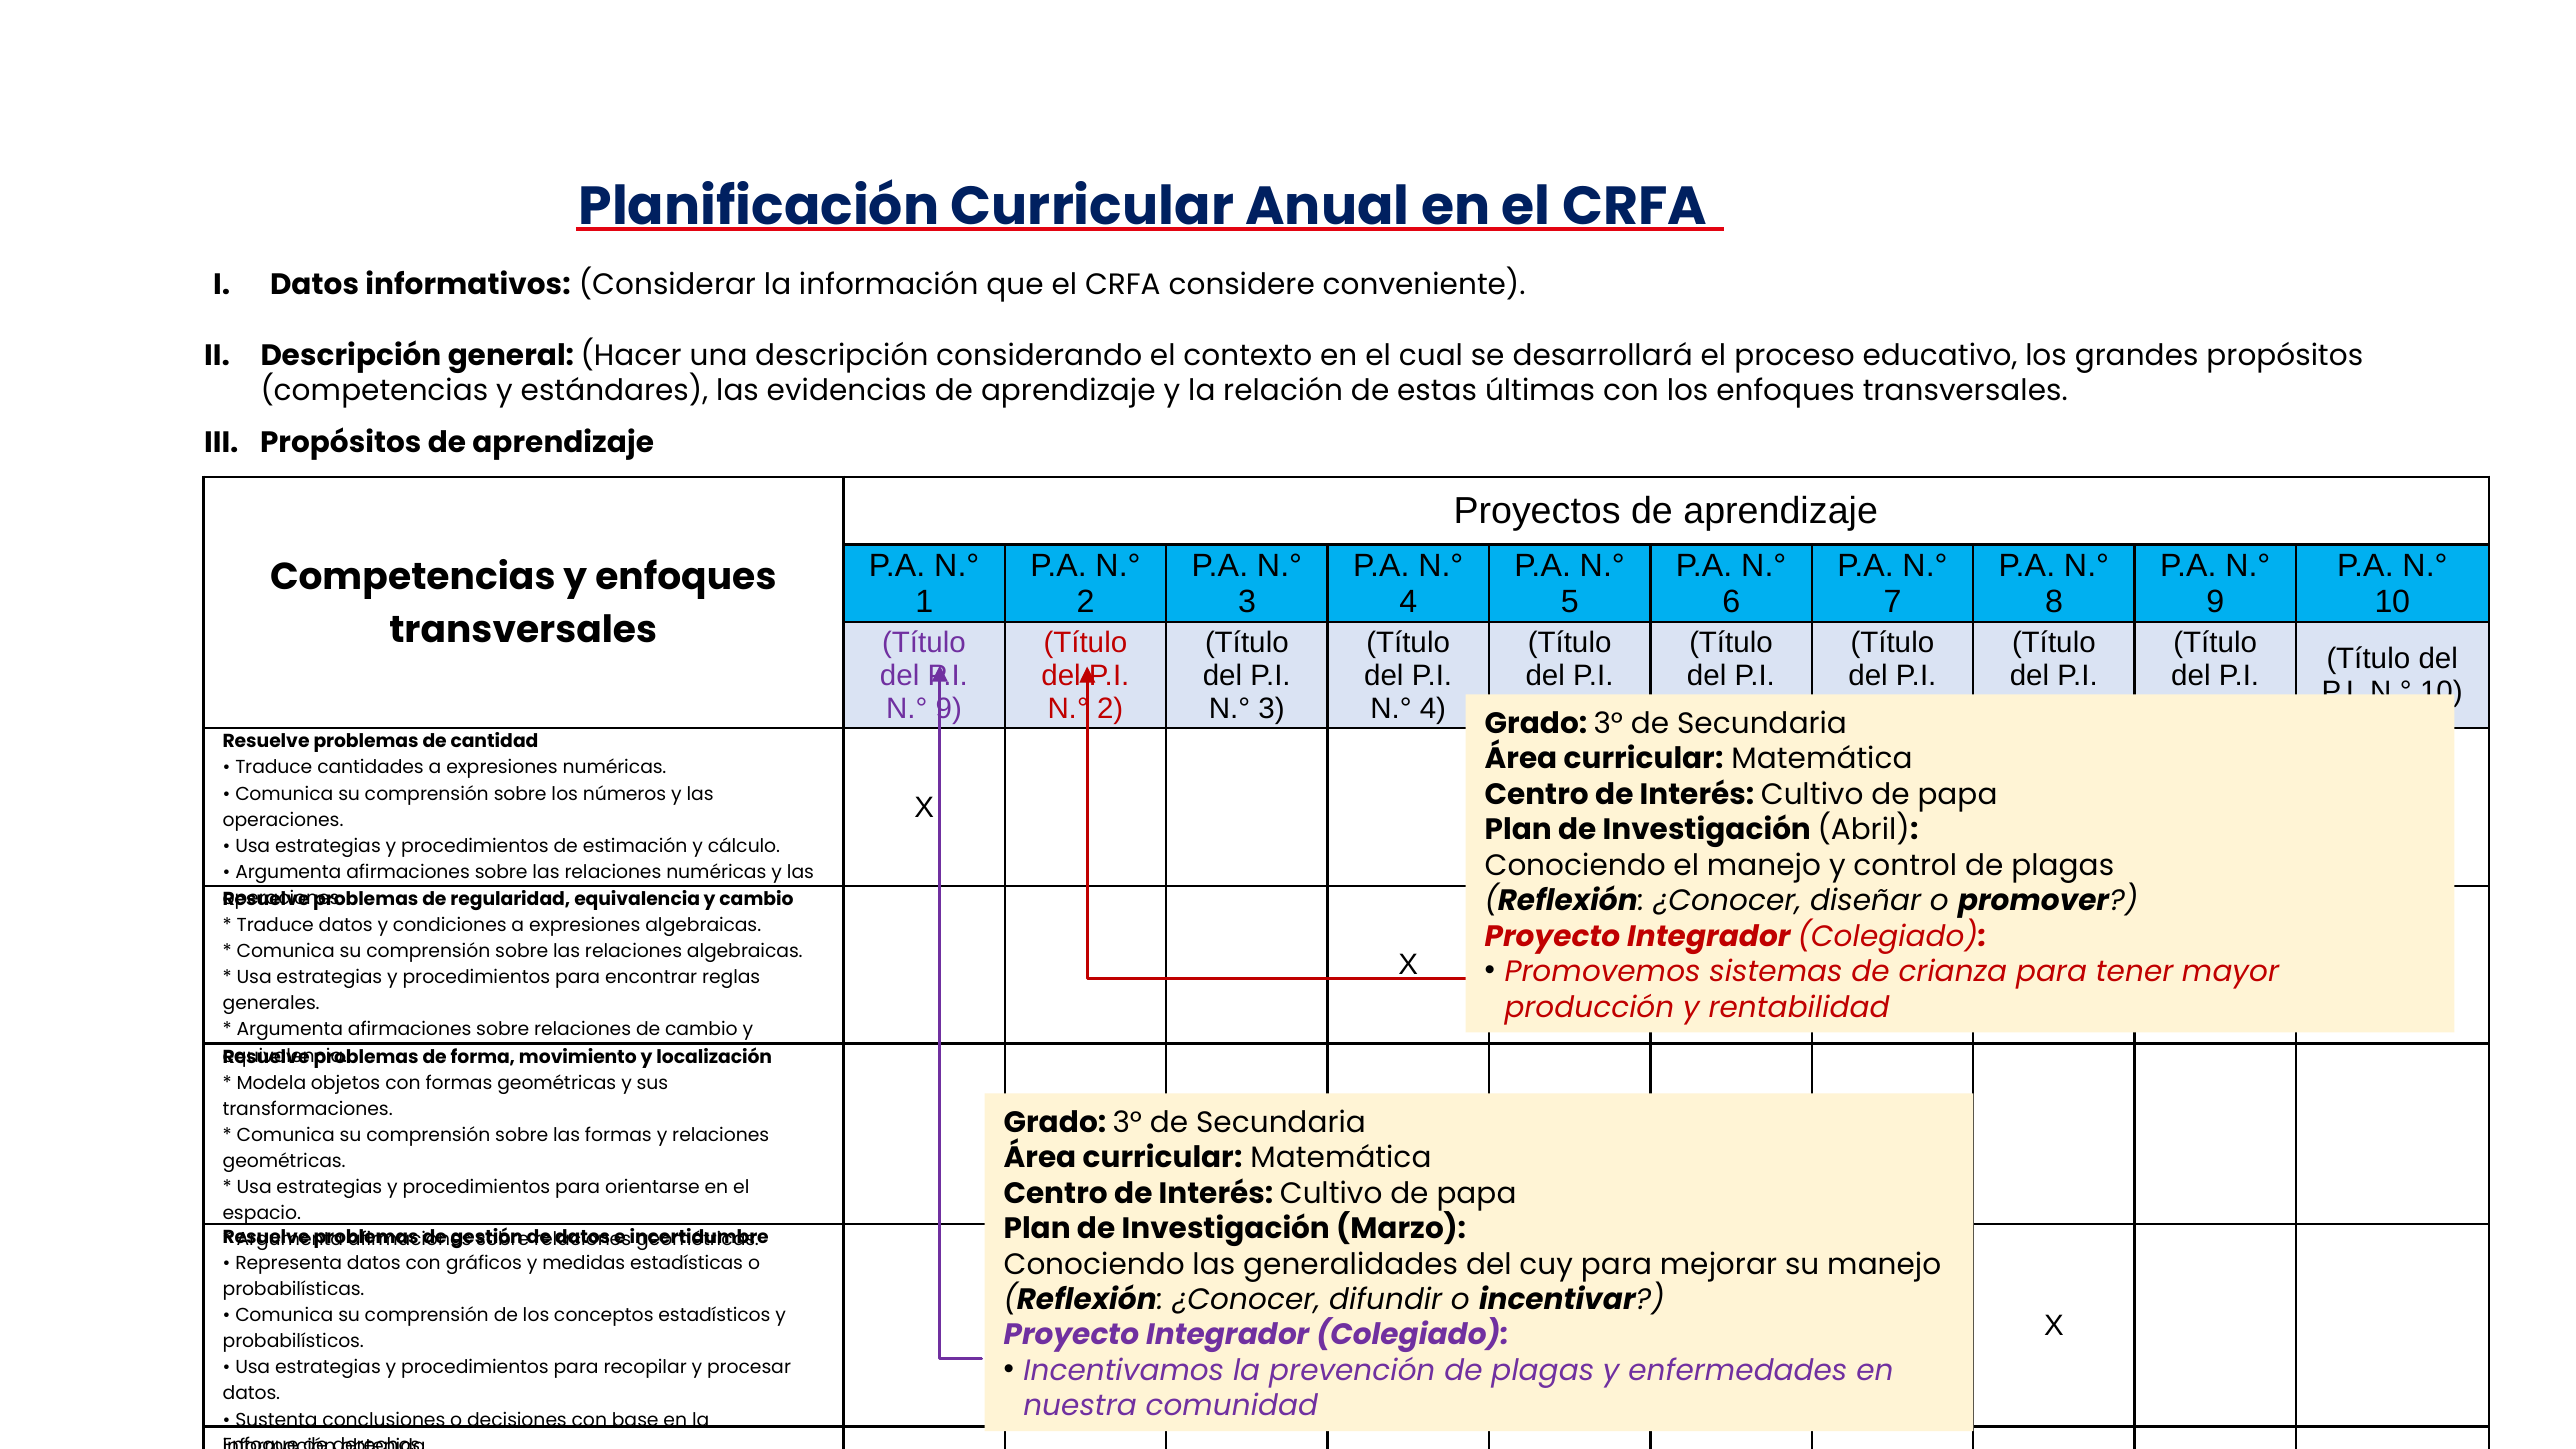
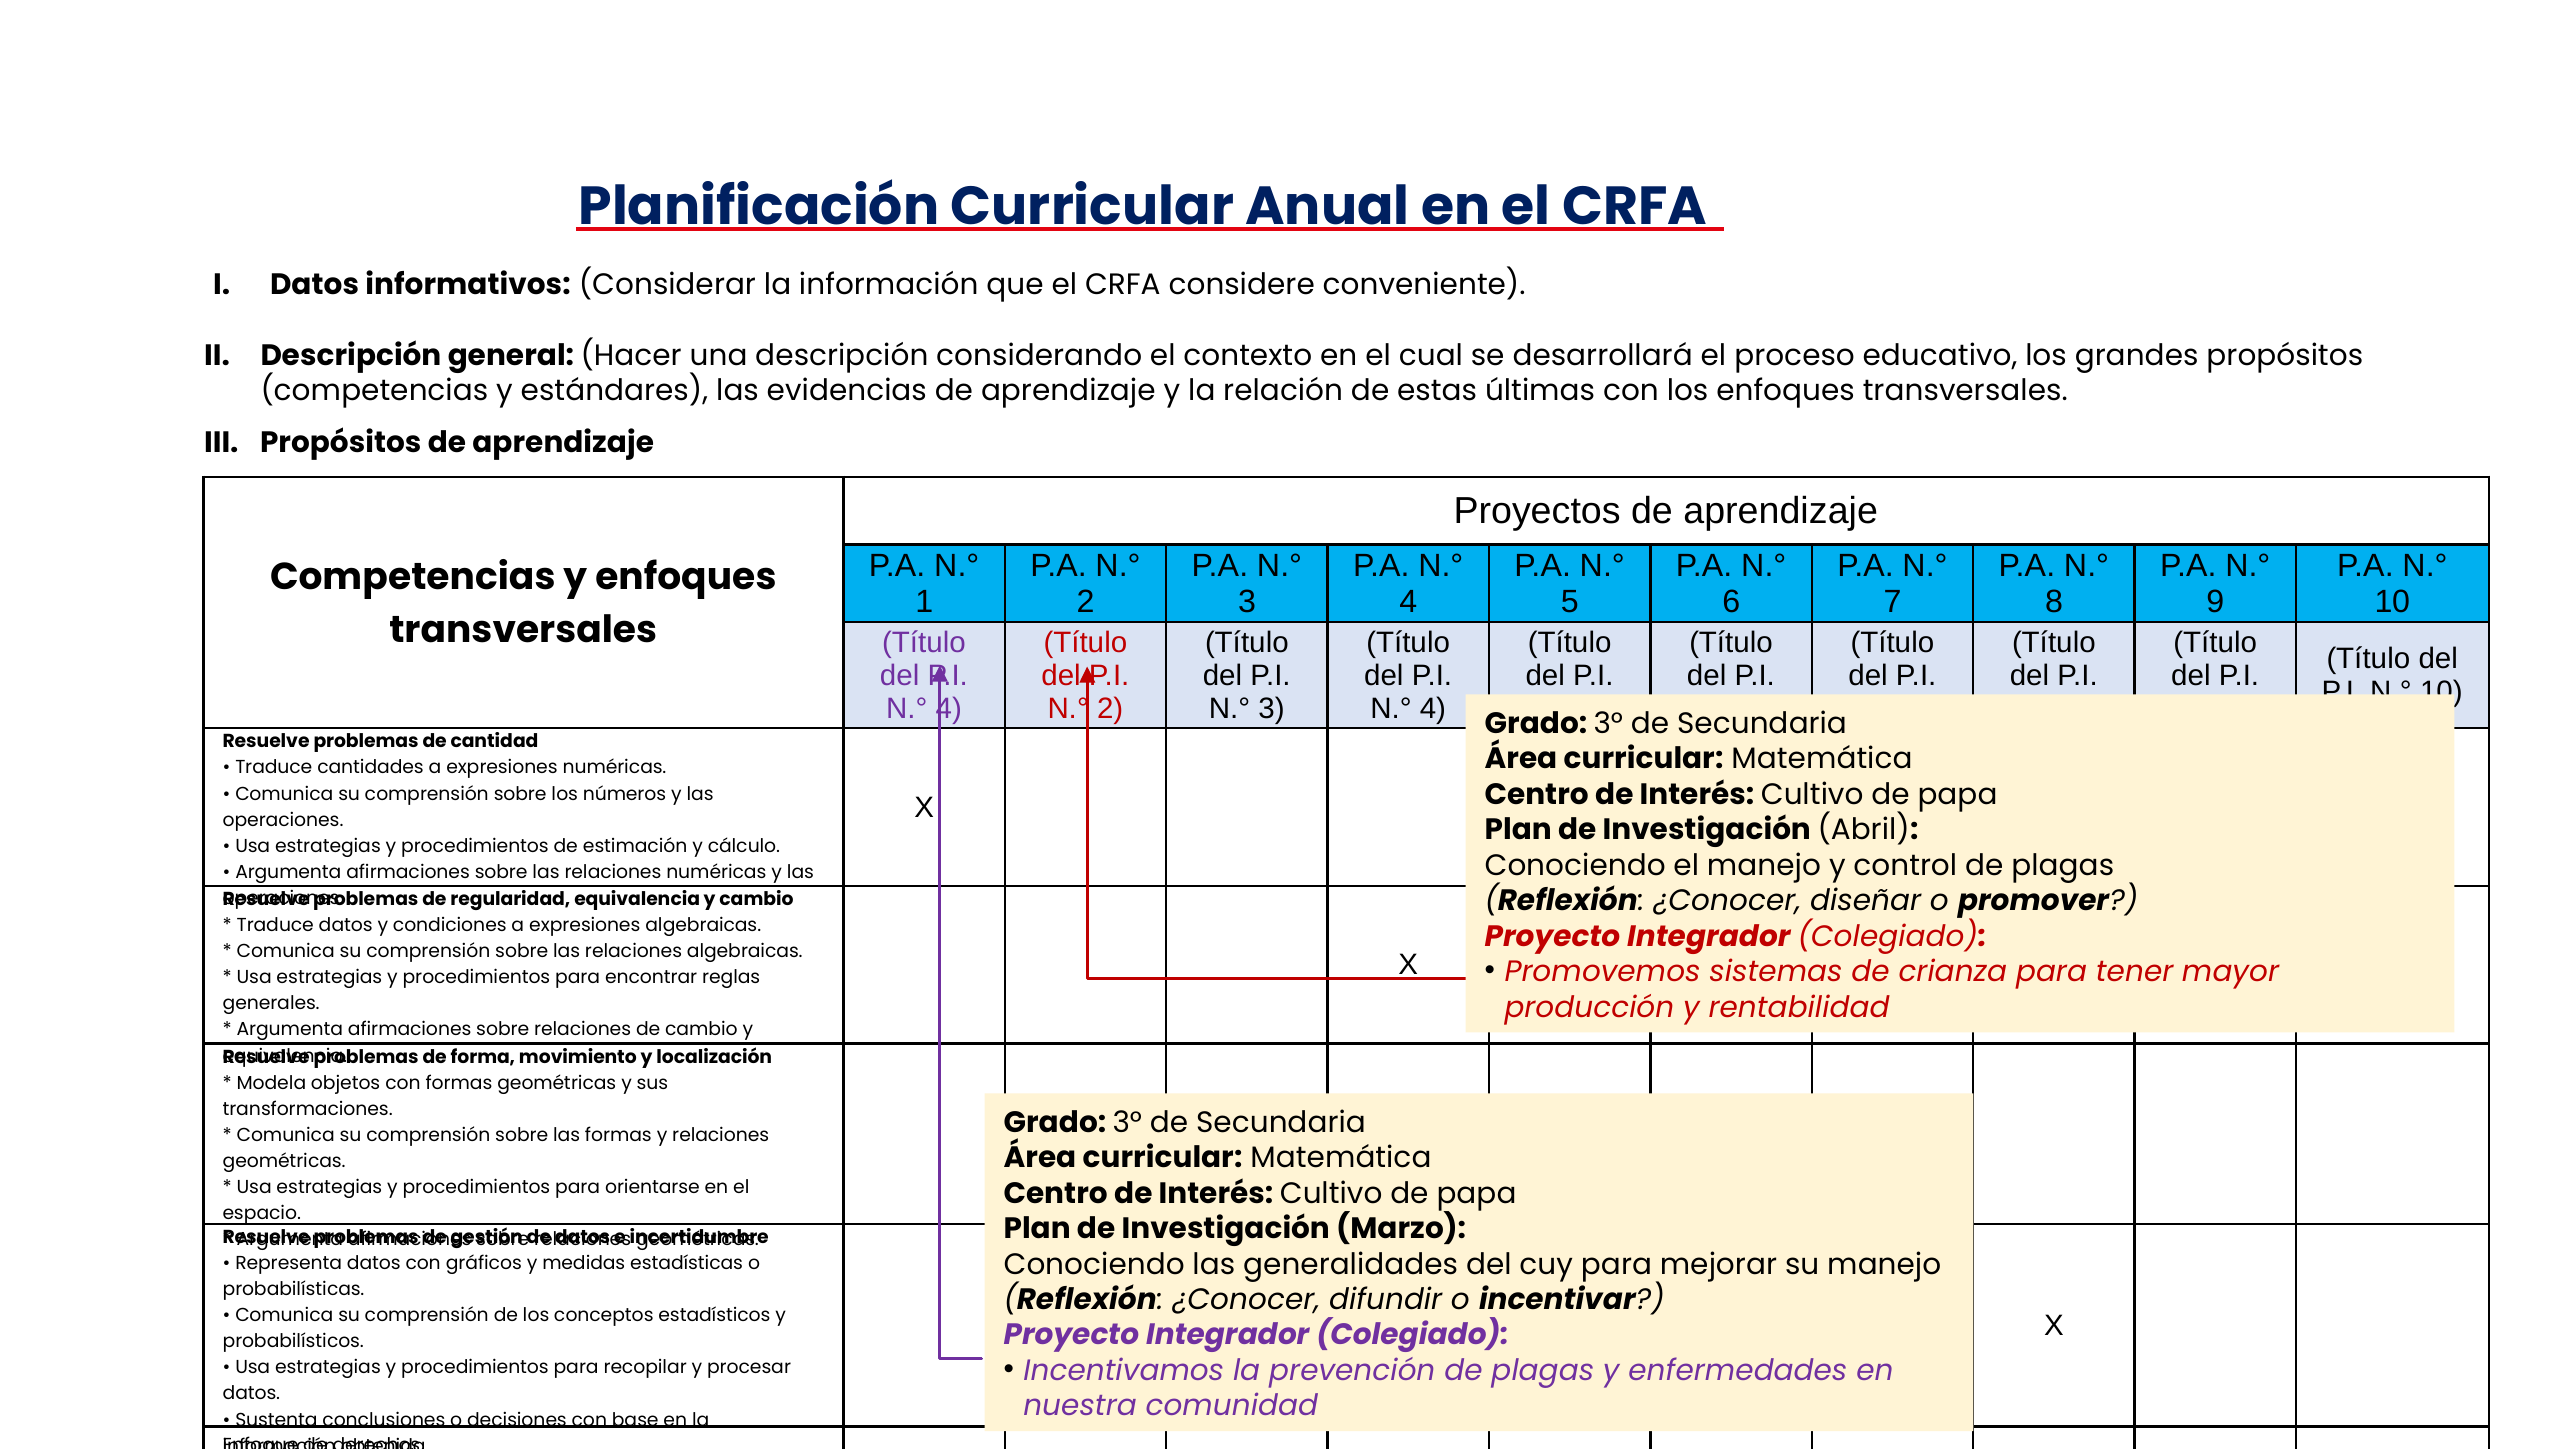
9: 9 -> 4 (949, 708)
